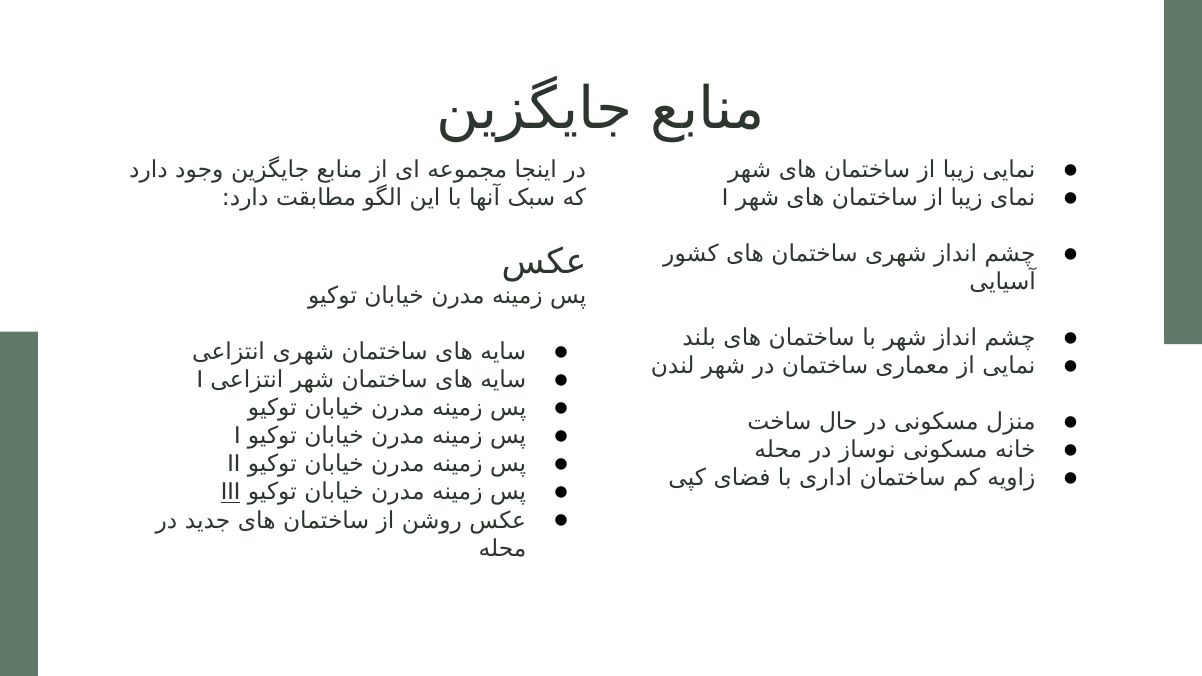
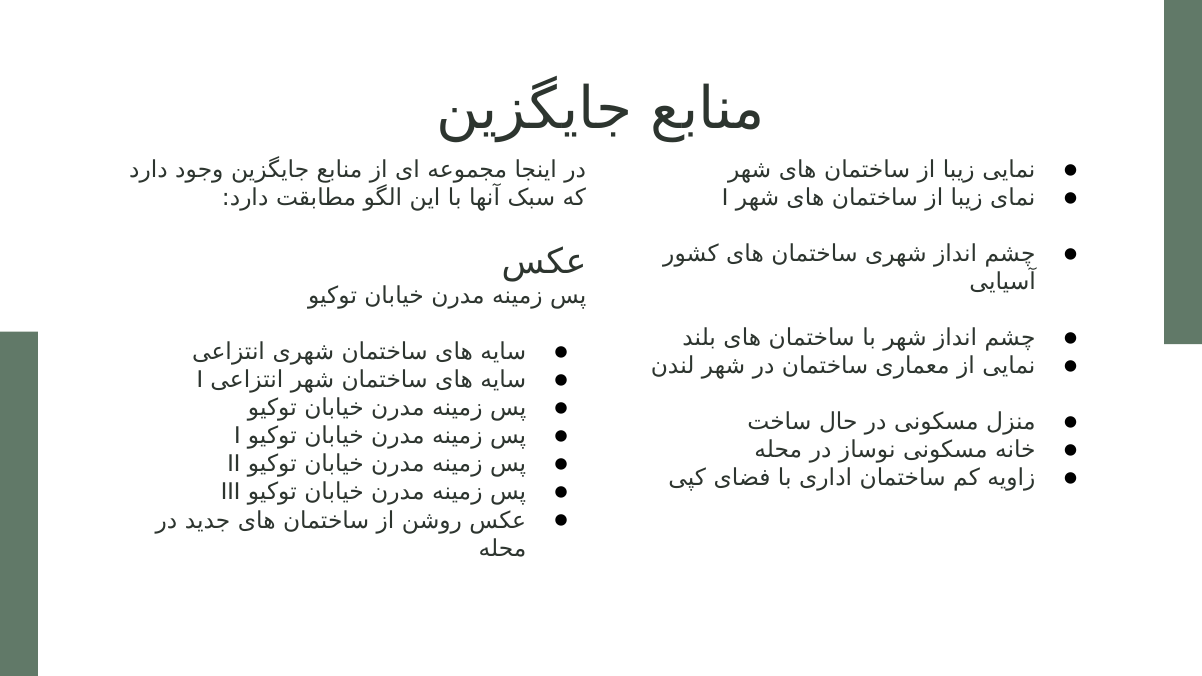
III underline: present -> none (231, 492)
